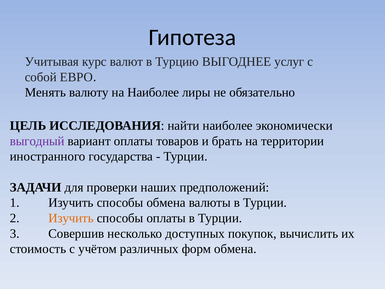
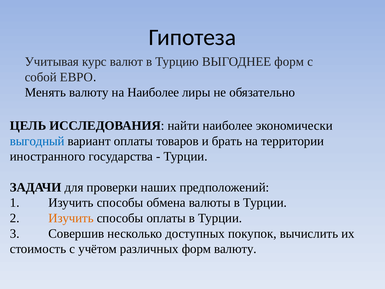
ВЫГОДНЕЕ услуг: услуг -> форм (289, 62)
выгодный colour: purple -> blue (37, 141)
форм обмена: обмена -> валюту (235, 249)
